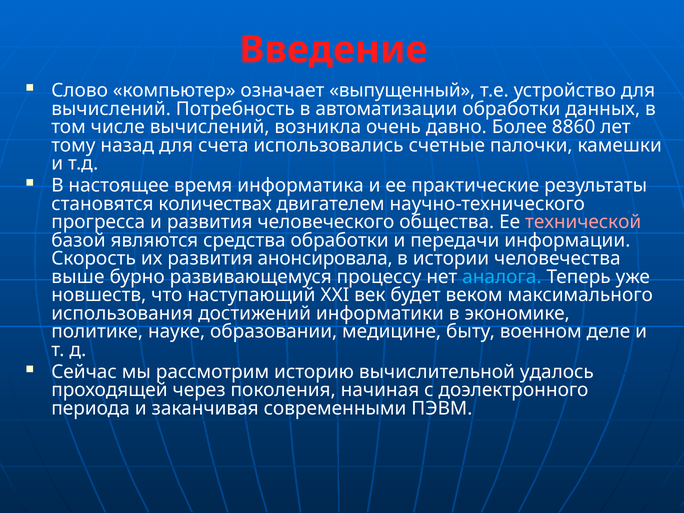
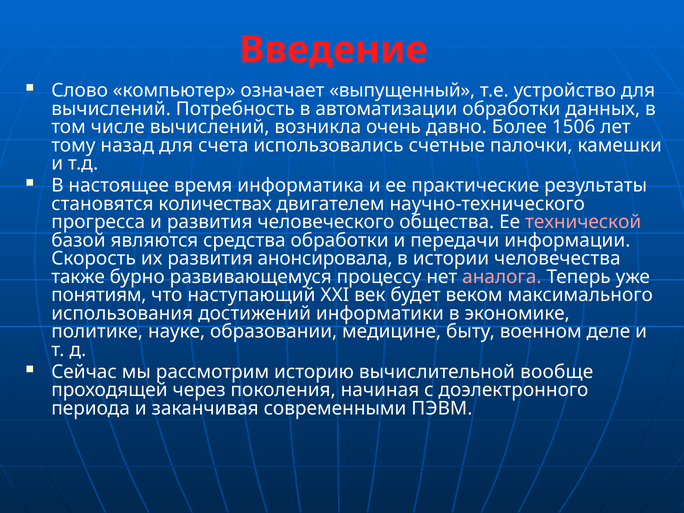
8860: 8860 -> 1506 (574, 127)
выше: выше -> также (78, 277)
аналога colour: light blue -> pink (502, 277)
новшеств: новшеств -> понятиям (99, 295)
удалось: удалось -> вообще (557, 372)
